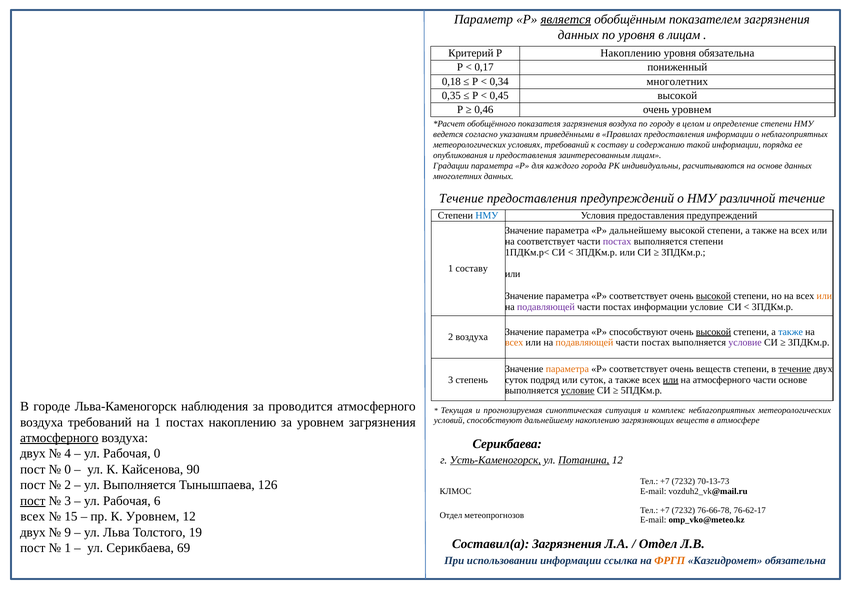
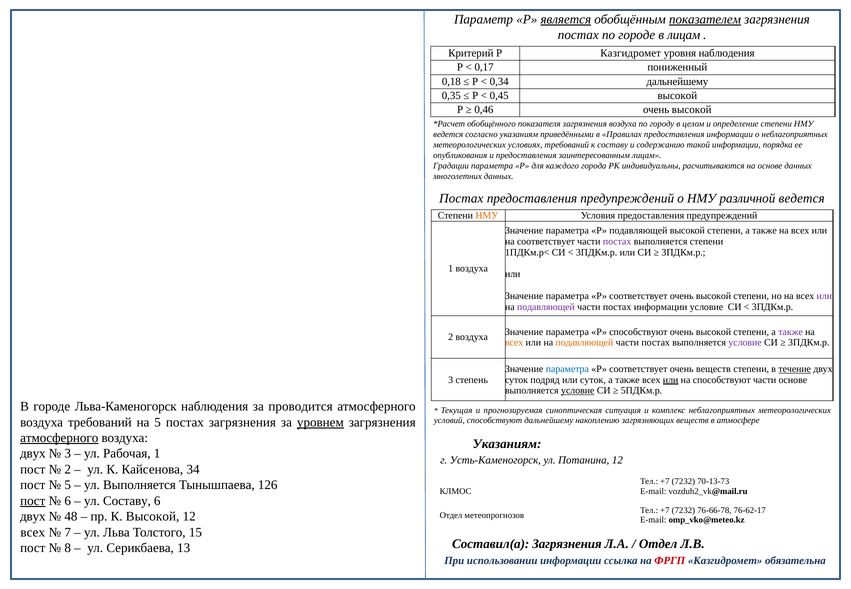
показателем underline: none -> present (705, 19)
данных: данных -> постах (578, 35)
по уровня: уровня -> городе (637, 35)
Р Накоплению: Накоплению -> Казгидромет (631, 53)
уровня обязательна: обязательна -> наблюдения (727, 53)
0,34 многолетних: многолетних -> дальнейшему (677, 81)
0,46 очень уровнем: уровнем -> высокой (692, 110)
Течение: Течение -> Постах (461, 199)
различной течение: течение -> ведется (802, 199)
НМУ colour: blue -> orange (487, 216)
Р дальнейшему: дальнейшему -> подавляющей (638, 231)
1 составу: составу -> воздуха (472, 269)
высокой underline: present -> none (714, 296)
или colour: orange -> purple (824, 296)
высокой underline: present -> none (714, 332)
также colour: blue -> purple (791, 332)
параметра colour: orange -> blue (567, 369)
на атмосферного: атмосферного -> способствуют (722, 380)
на 1: 1 -> 5 (158, 422)
постах накоплению: накоплению -> загрязнения (242, 422)
уровнем underline: none -> present (320, 422)
Серикбаева: Серикбаева -> Указаниям (507, 444)
4: 4 -> 3 (68, 454)
Рабочая 0: 0 -> 1 (157, 454)
Усть-Каменогорск underline: present -> none (495, 460)
Потанина underline: present -> none (584, 460)
0: 0 -> 2 (68, 470)
90: 90 -> 34 (193, 470)
2: 2 -> 5 (68, 485)
3: 3 -> 6 (68, 501)
Рабочая: Рабочая -> Составу (127, 501)
всех: всех -> двух (33, 517)
15: 15 -> 48 (71, 517)
К Уровнем: Уровнем -> Высокой (153, 517)
двух: двух -> всех (33, 532)
9: 9 -> 7 (68, 532)
19: 19 -> 15 (195, 532)
1: 1 -> 8 (68, 548)
69: 69 -> 13 (184, 548)
ФРГП colour: orange -> red (670, 561)
